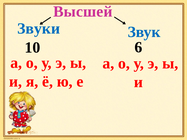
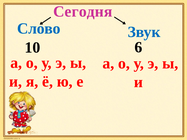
Высшей: Высшей -> Сегодня (83, 12)
Звуки: Звуки -> Слово (39, 29)
